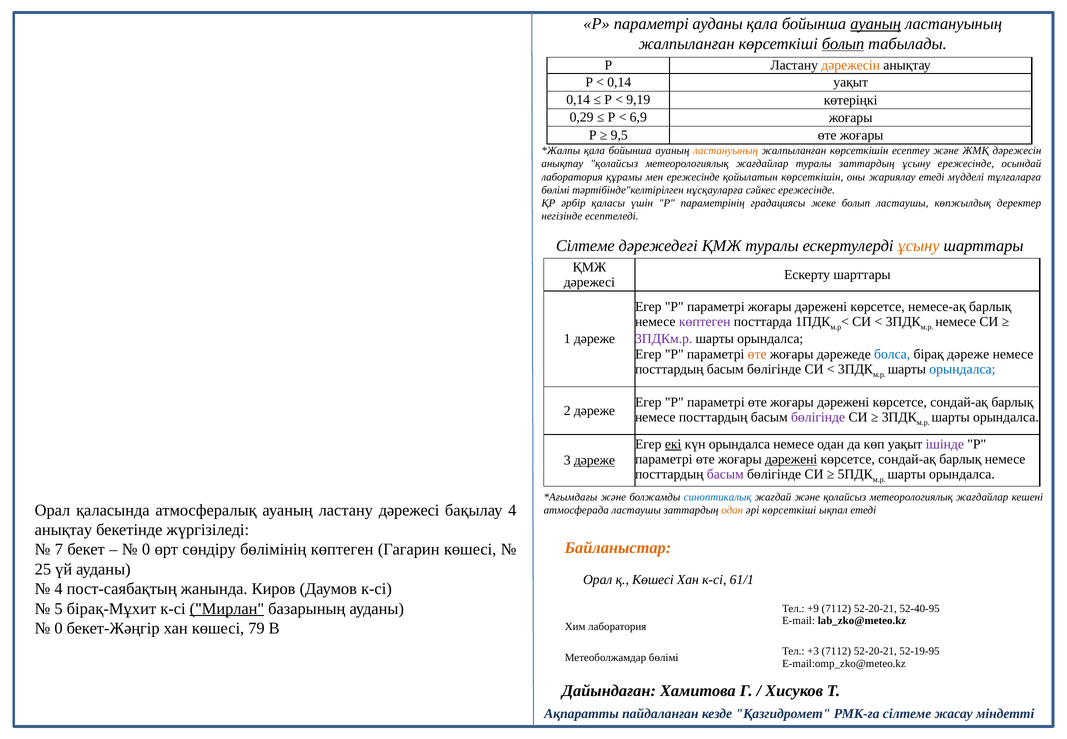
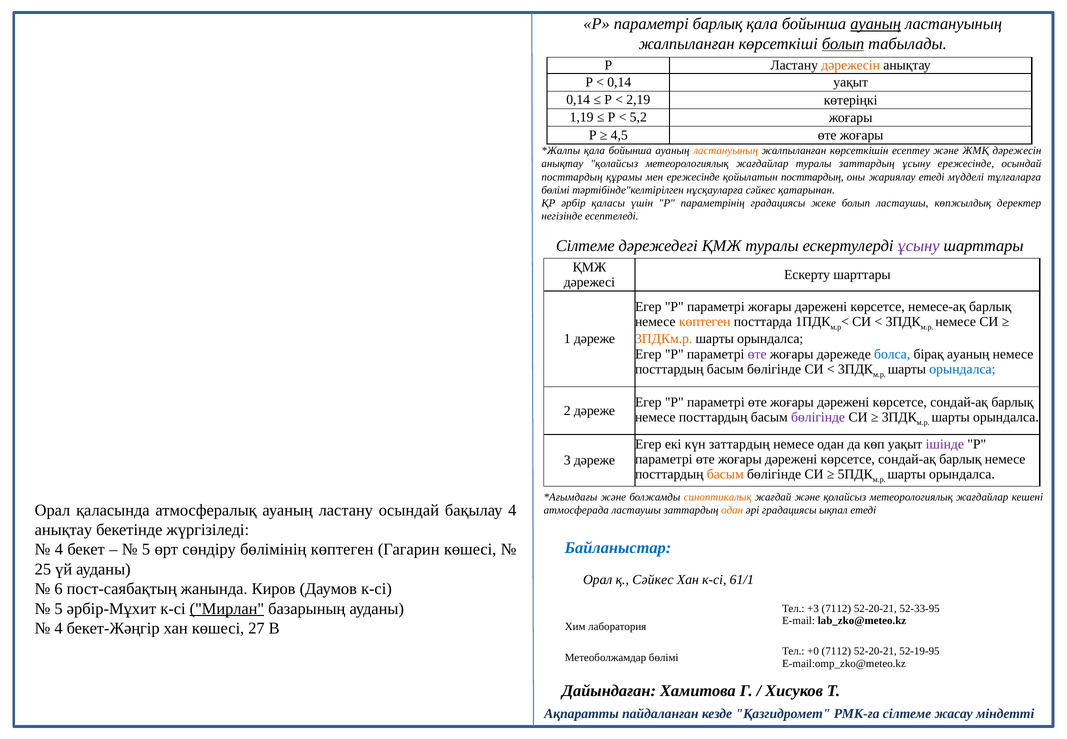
параметрі ауданы: ауданы -> барлық (718, 24)
9,19: 9,19 -> 2,19 (638, 100)
0,29: 0,29 -> 1,19 (582, 117)
6,9: 6,9 -> 5,2 (638, 117)
9,5: 9,5 -> 4,5 (619, 135)
лаборатория: лаборатория -> посттардың (572, 177)
қойылатын көрсеткішін: көрсеткішін -> посттардың (812, 177)
сәйкес ережесінде: ережесінде -> қатарынан (807, 190)
ұсыну colour: orange -> purple (919, 246)
көптеген colour: purple -> orange (705, 322)
3ПДКм.р colour: purple -> orange (664, 339)
өте colour: orange -> purple (757, 354)
бірақ дәреже: дәреже -> ауаның (968, 354)
екі underline: present -> none (673, 444)
күн орындалса: орындалса -> заттардың (739, 444)
дәрежені underline: present -> none (791, 459)
дәреже underline: present -> none (594, 460)
басым colour: purple -> orange (725, 474)
синоптикалық colour: blue -> orange (718, 497)
ластану дәрежесі: дәрежесі -> осындай (409, 510)
әрі көрсеткіші: көрсеткіші -> градациясы (789, 510)
Байланыстар colour: orange -> blue (618, 548)
7: 7 -> 4 (59, 549)
0: 0 -> 5 (146, 549)
қ Көшесі: Көшесі -> Сәйкес (653, 579)
4: 4 -> 6 (59, 589)
бірақ-Мұхит: бірақ-Мұхит -> әрбір-Мұхит (111, 608)
+9: +9 -> +3 (813, 608)
52-40-95: 52-40-95 -> 52-33-95 (920, 608)
0: 0 -> 4 (59, 628)
79: 79 -> 27 (256, 628)
+3: +3 -> +0 (813, 651)
